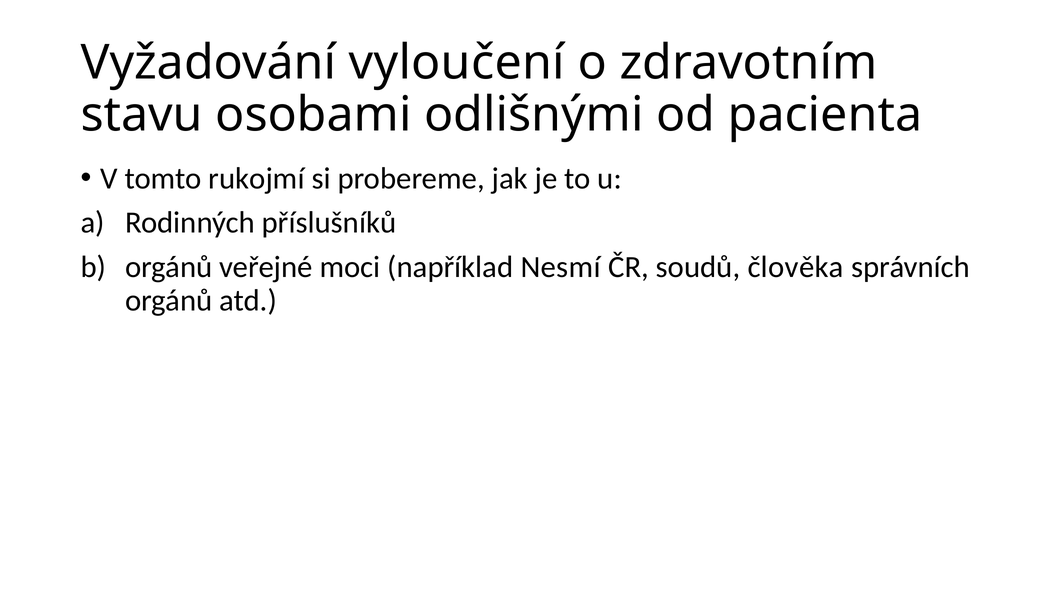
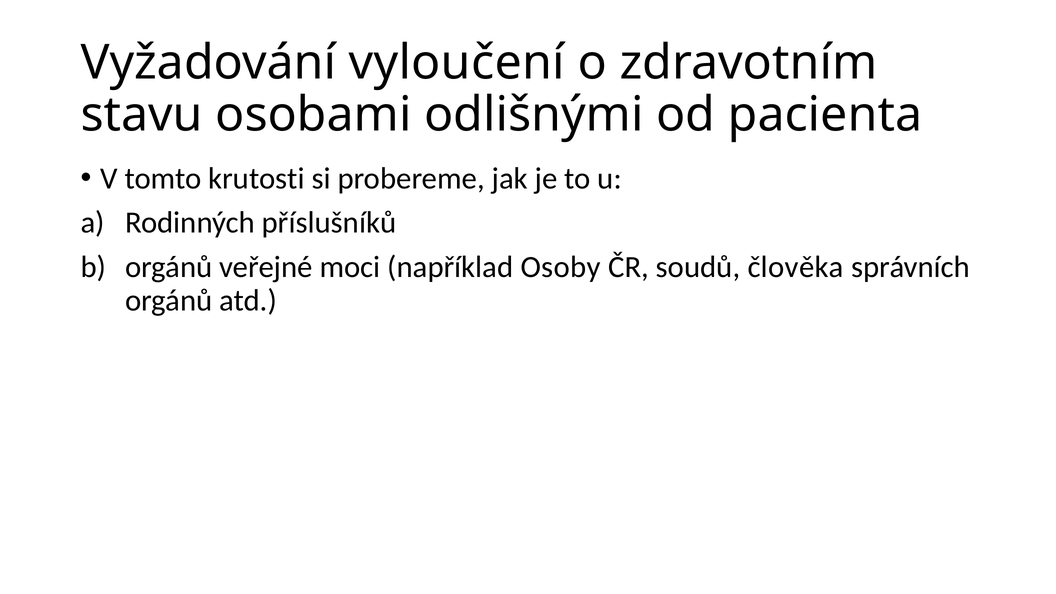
rukojmí: rukojmí -> krutosti (257, 179)
Nesmí: Nesmí -> Osoby (561, 267)
